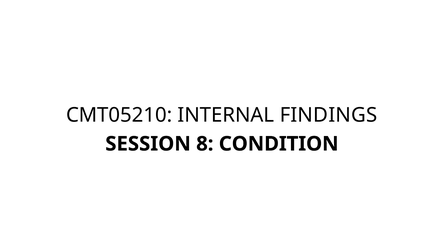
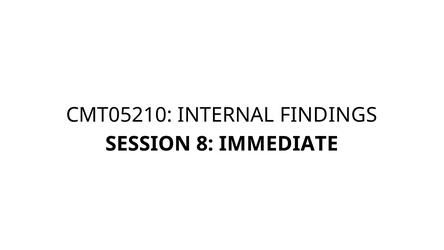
CONDITION: CONDITION -> IMMEDIATE (279, 144)
